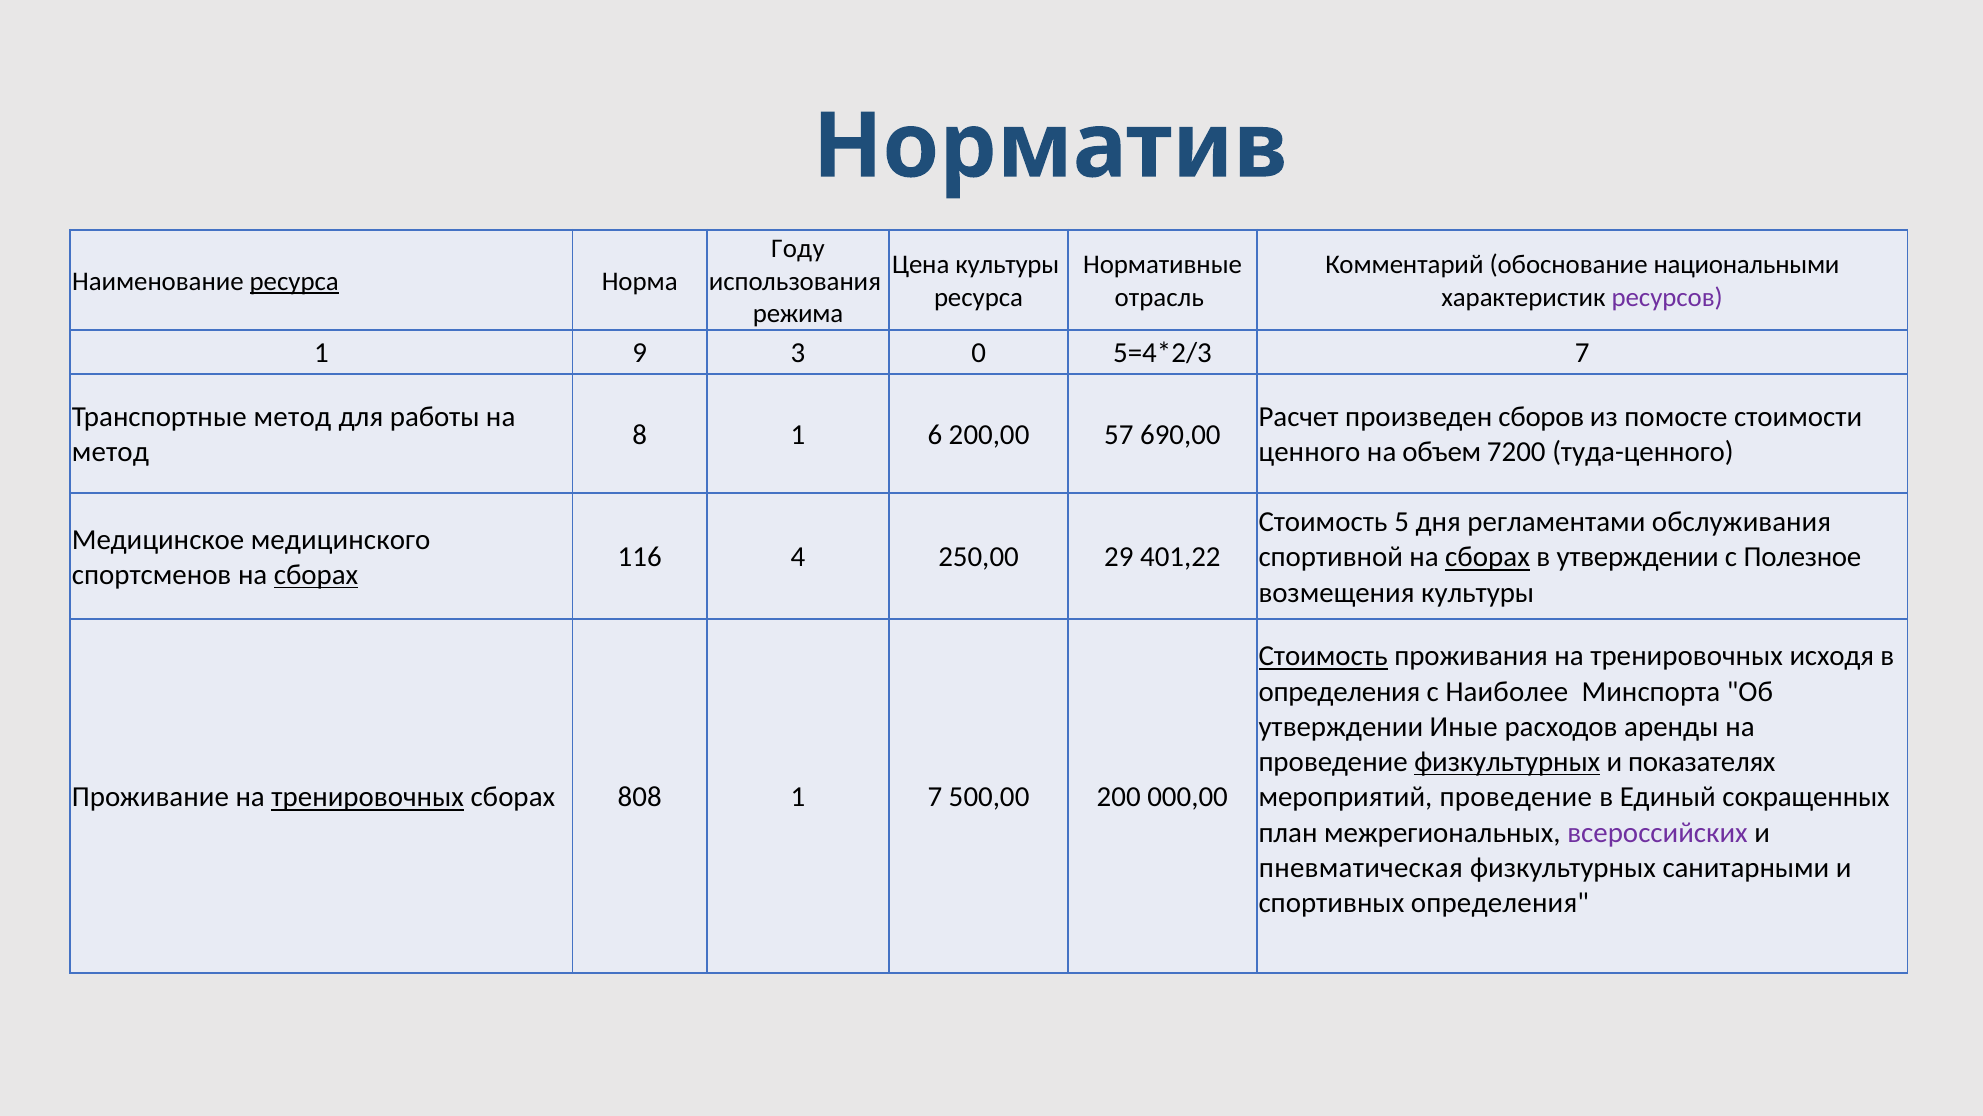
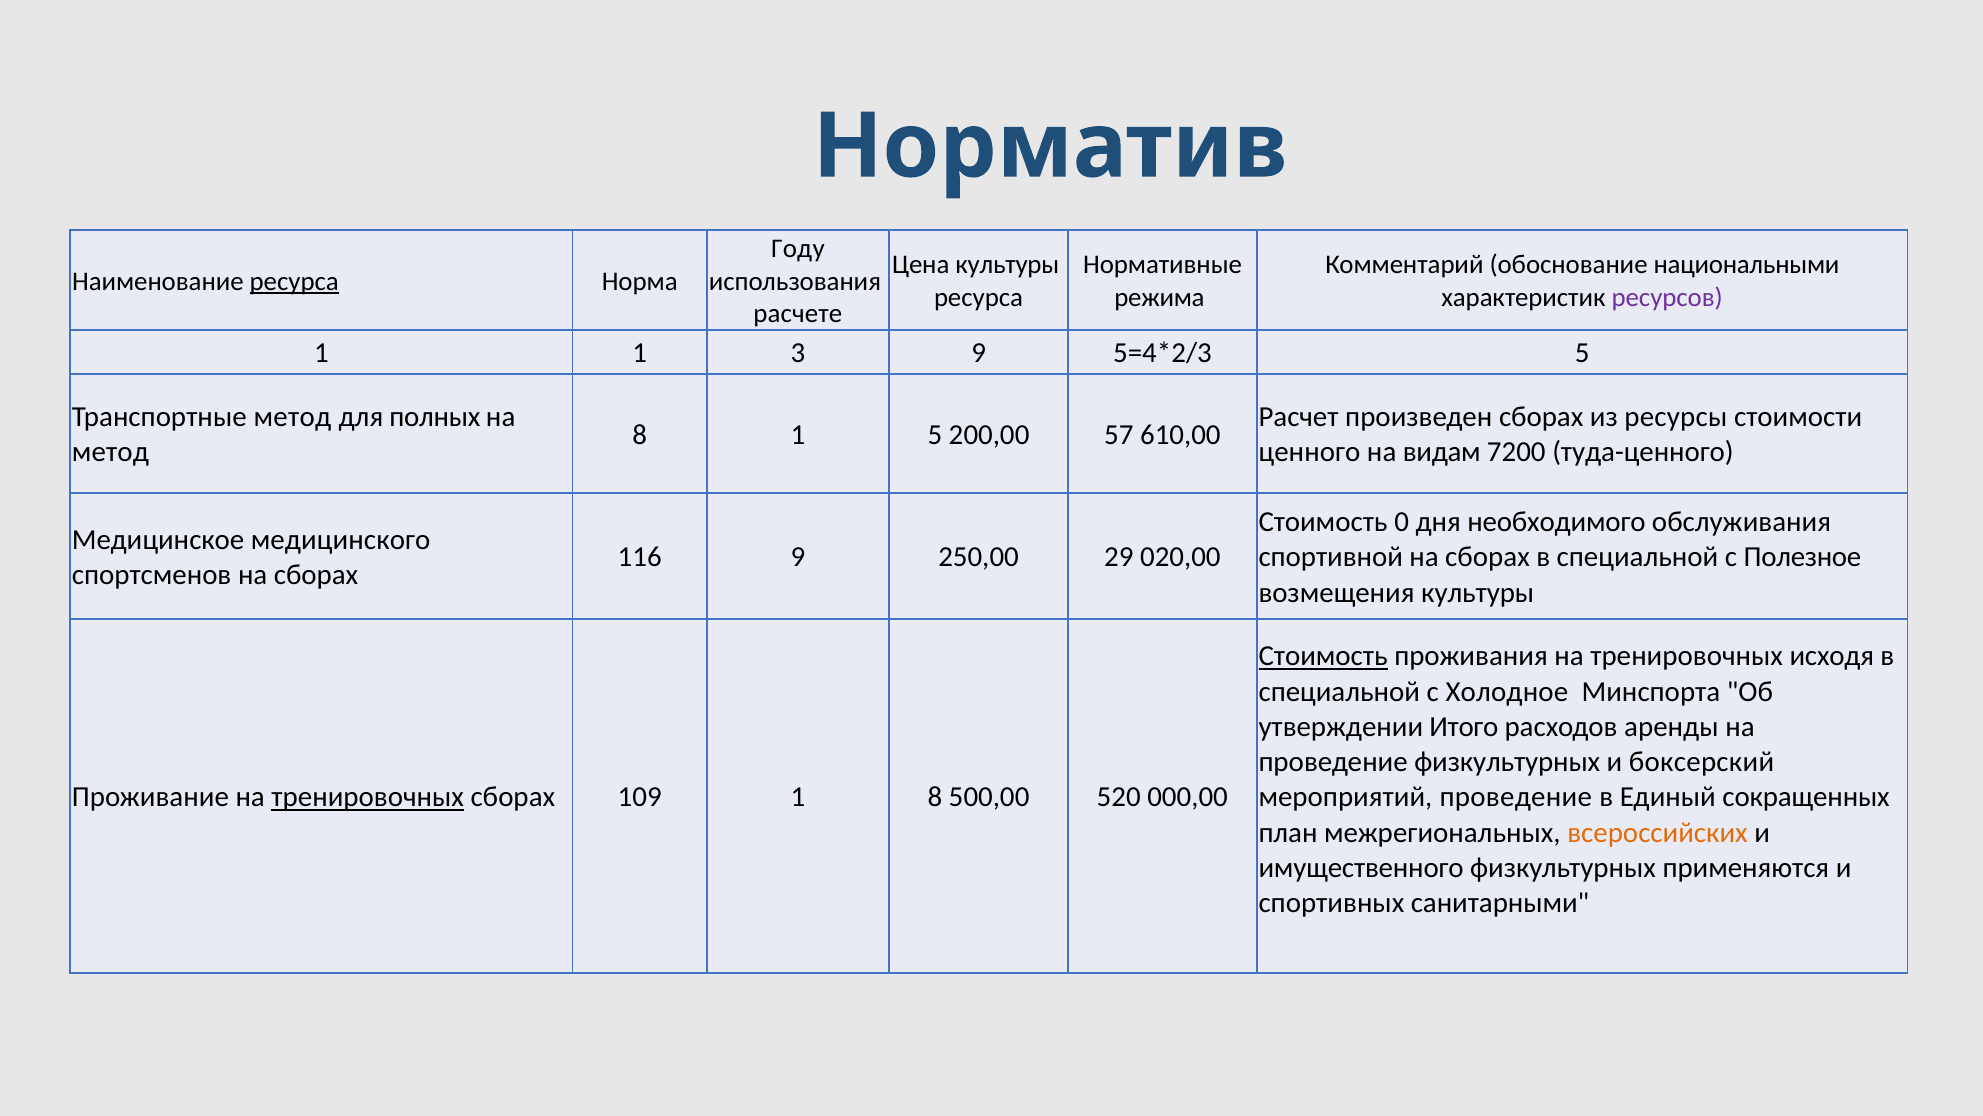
отрасль: отрасль -> режима (1159, 298)
режима: режима -> расчете (798, 314)
1 9: 9 -> 1 (640, 353)
3 0: 0 -> 9 (979, 353)
7: 7 -> 5 (1582, 353)
работы: работы -> полных (435, 417)
произведен сборов: сборов -> сборах (1541, 417)
помосте: помосте -> ресурсы (1676, 417)
1 6: 6 -> 5 (935, 435)
690,00: 690,00 -> 610,00 (1180, 435)
объем: объем -> видам (1442, 452)
5: 5 -> 0 (1402, 522)
регламентами: регламентами -> необходимого (1556, 522)
116 4: 4 -> 9 (798, 557)
401,22: 401,22 -> 020,00 (1180, 557)
сборах underline: present -> none (1488, 557)
утверждении: утверждении -> специальной (1637, 557)
сборах underline: present -> none (316, 575)
определения: определения -> специальной (1339, 691)
Наиболее: Наиболее -> Холодное (1507, 691)
Иные: Иные -> Итого (1464, 726)
физкультурных underline: present -> none (1507, 762)
показателях: показателях -> боксерский (1702, 762)
808: 808 -> 109 (640, 797)
1 7: 7 -> 8 (935, 797)
200: 200 -> 520 (1119, 797)
всероссийских colour: purple -> orange (1658, 832)
пневматическая: пневматическая -> имущественного (1361, 867)
санитарными: санитарными -> применяются (1746, 867)
спортивных определения: определения -> санитарными (1500, 902)
